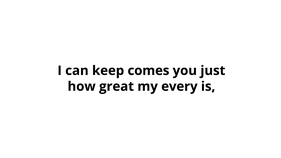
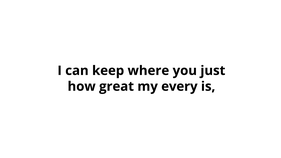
comes: comes -> where (148, 71)
